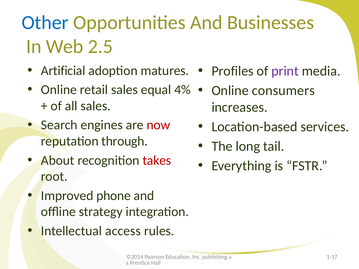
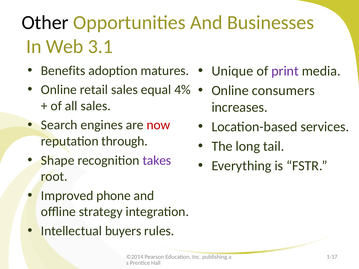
Other colour: blue -> black (45, 23)
2.5: 2.5 -> 3.1 (100, 47)
Artificial: Artificial -> Benefits (63, 71)
Profiles: Profiles -> Unique (232, 71)
About: About -> Shape (58, 160)
takes colour: red -> purple (157, 160)
access: access -> buyers (123, 231)
